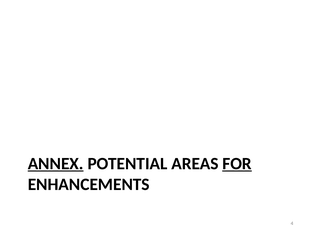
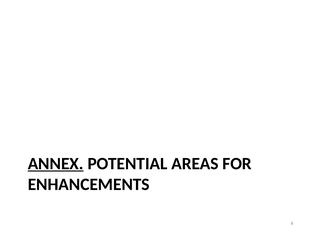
FOR underline: present -> none (237, 164)
